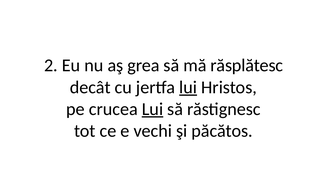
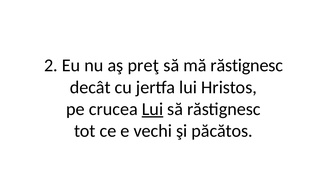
grea: grea -> preţ (143, 65)
mă răsplătesc: răsplătesc -> răstignesc (247, 65)
lui underline: present -> none (188, 87)
